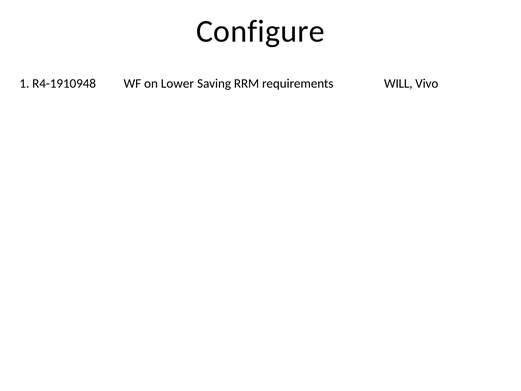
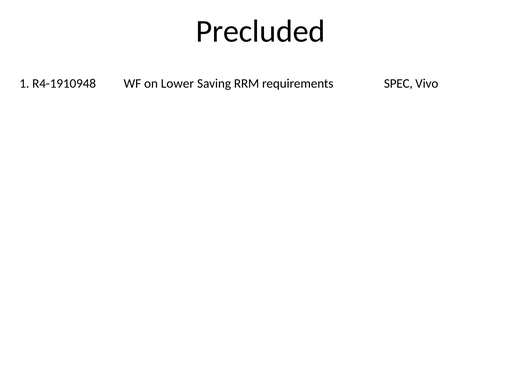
Configure: Configure -> Precluded (260, 31)
WILL: WILL -> SPEC (398, 84)
